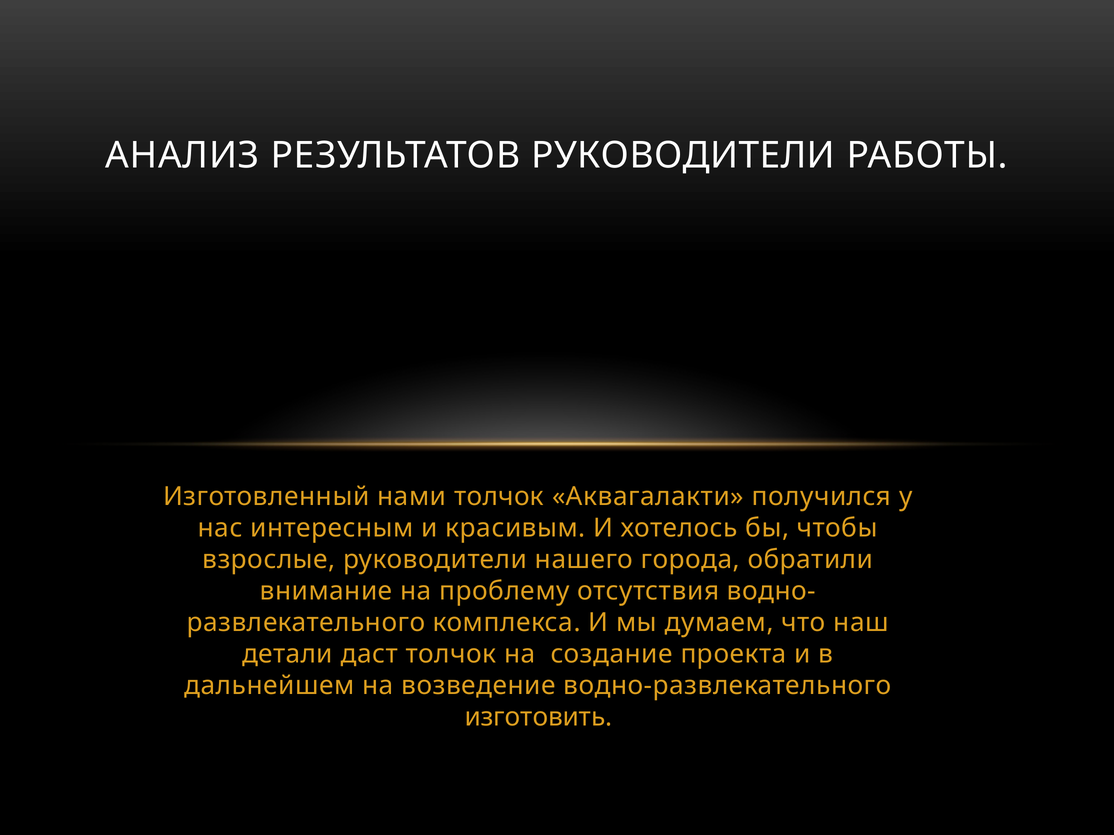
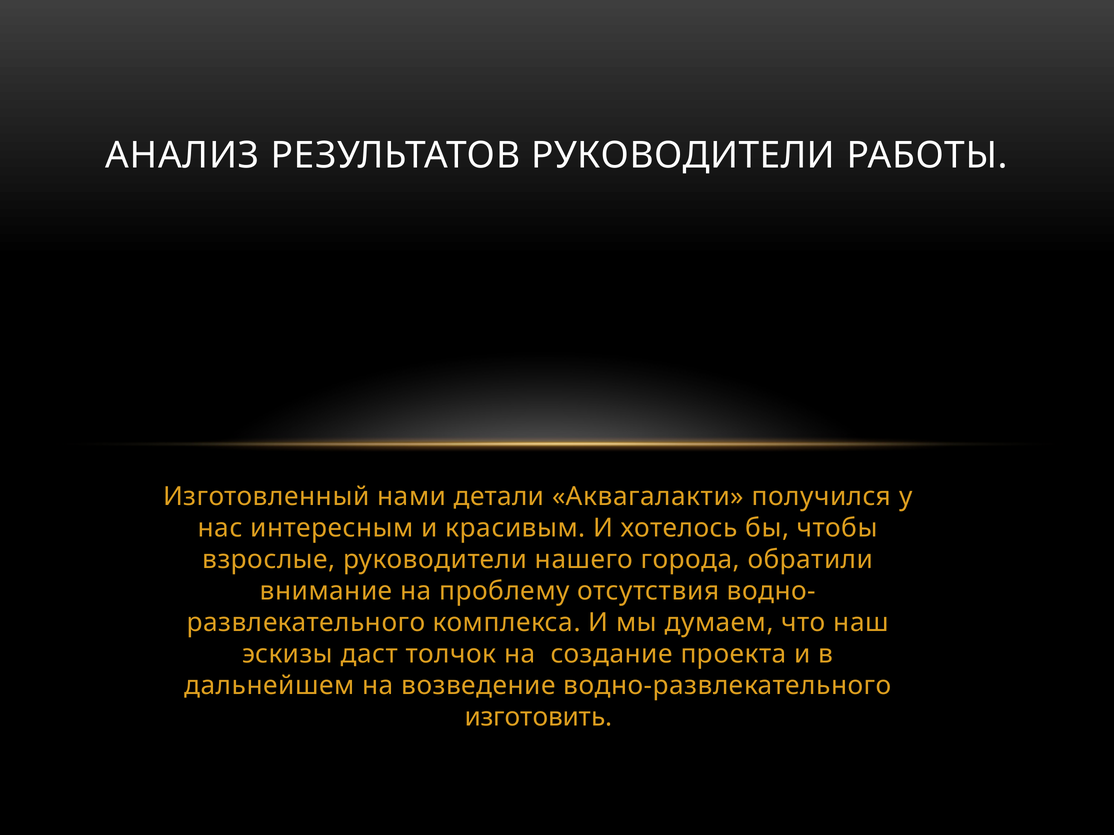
нами толчок: толчок -> детали (499, 497)
детали: детали -> эскизы (287, 655)
